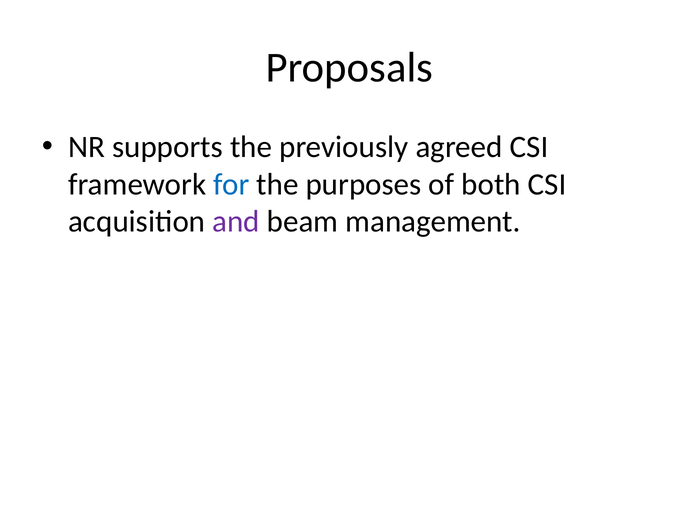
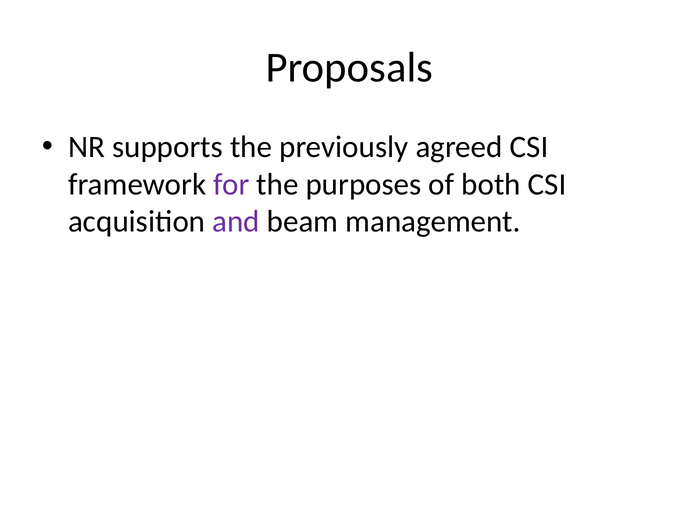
for colour: blue -> purple (231, 184)
